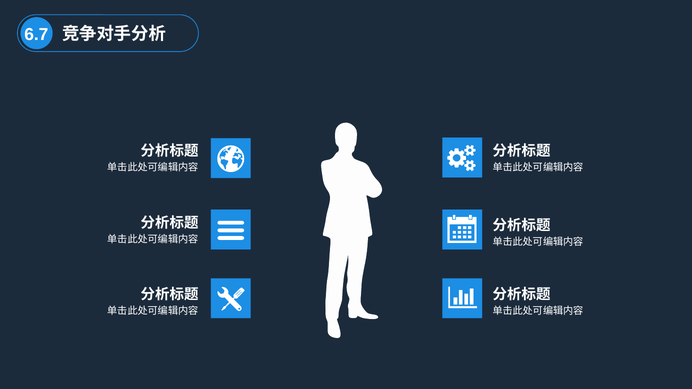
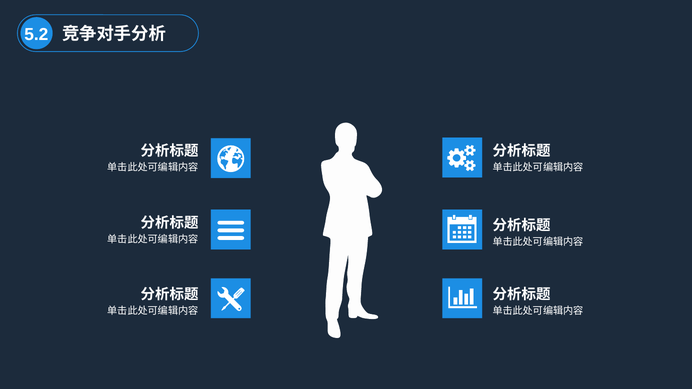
6.7: 6.7 -> 5.2 (36, 35)
